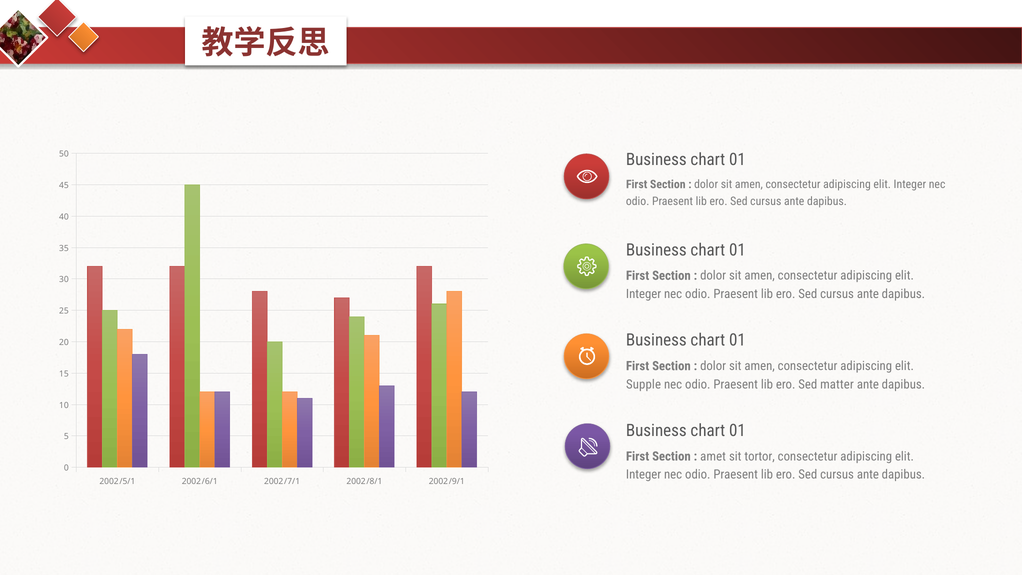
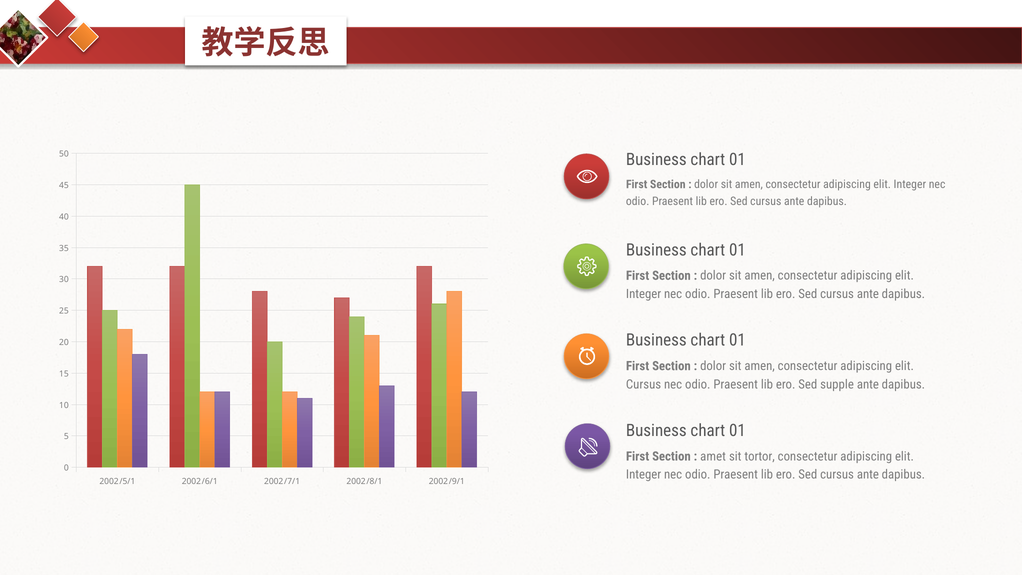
Supple: Supple -> Cursus (644, 384)
matter: matter -> supple (837, 384)
